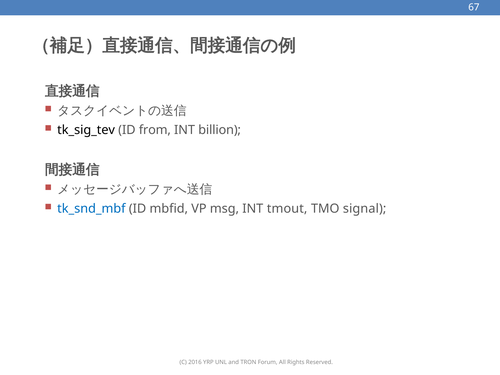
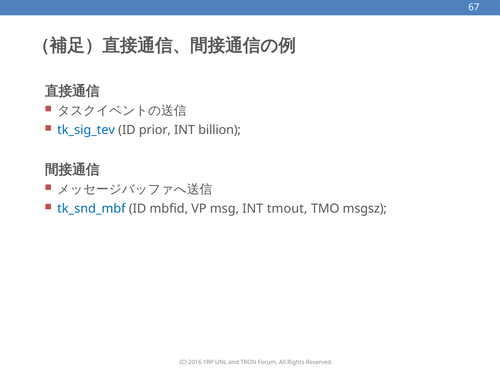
tk_sig_tev colour: black -> blue (86, 130)
from: from -> prior (155, 130)
signal: signal -> msgsz (365, 209)
